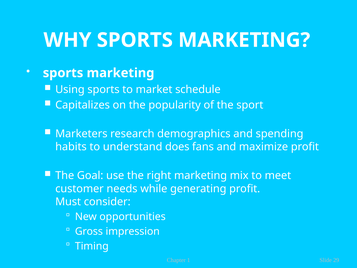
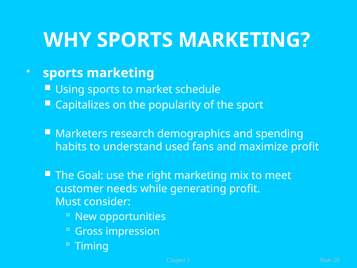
does: does -> used (177, 147)
